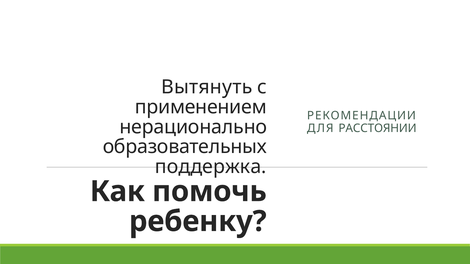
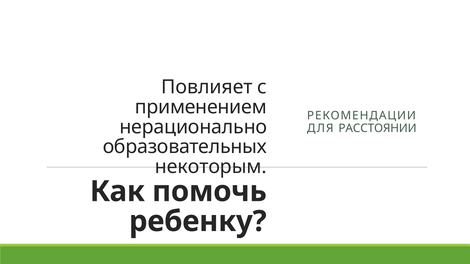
Вытянуть: Вытянуть -> Повлияет (207, 87)
поддержка: поддержка -> некоторым (211, 167)
